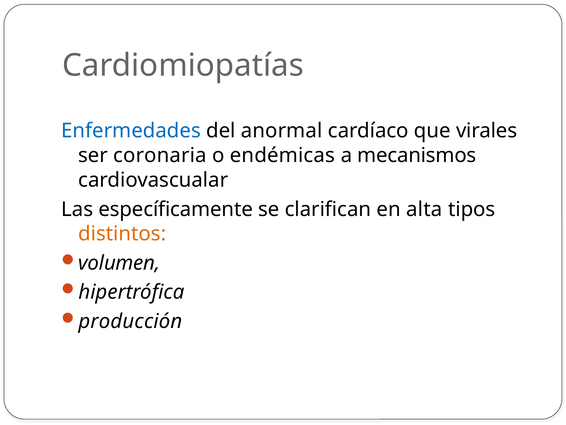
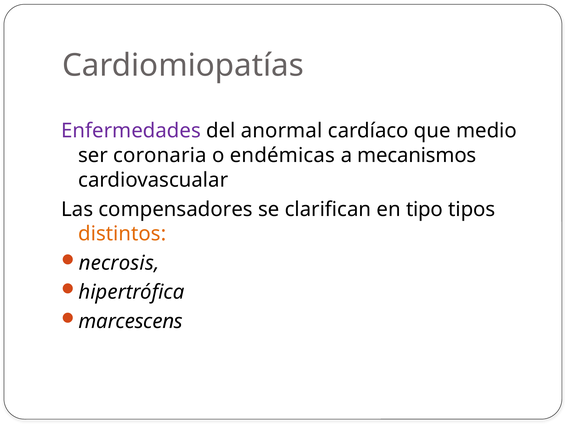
Enfermedades colour: blue -> purple (131, 131)
virales: virales -> medio (486, 131)
específicamente: específicamente -> compensadores (176, 209)
alta: alta -> tipo (425, 209)
volumen: volumen -> necrosis (119, 263)
producción: producción -> marcescens (131, 321)
